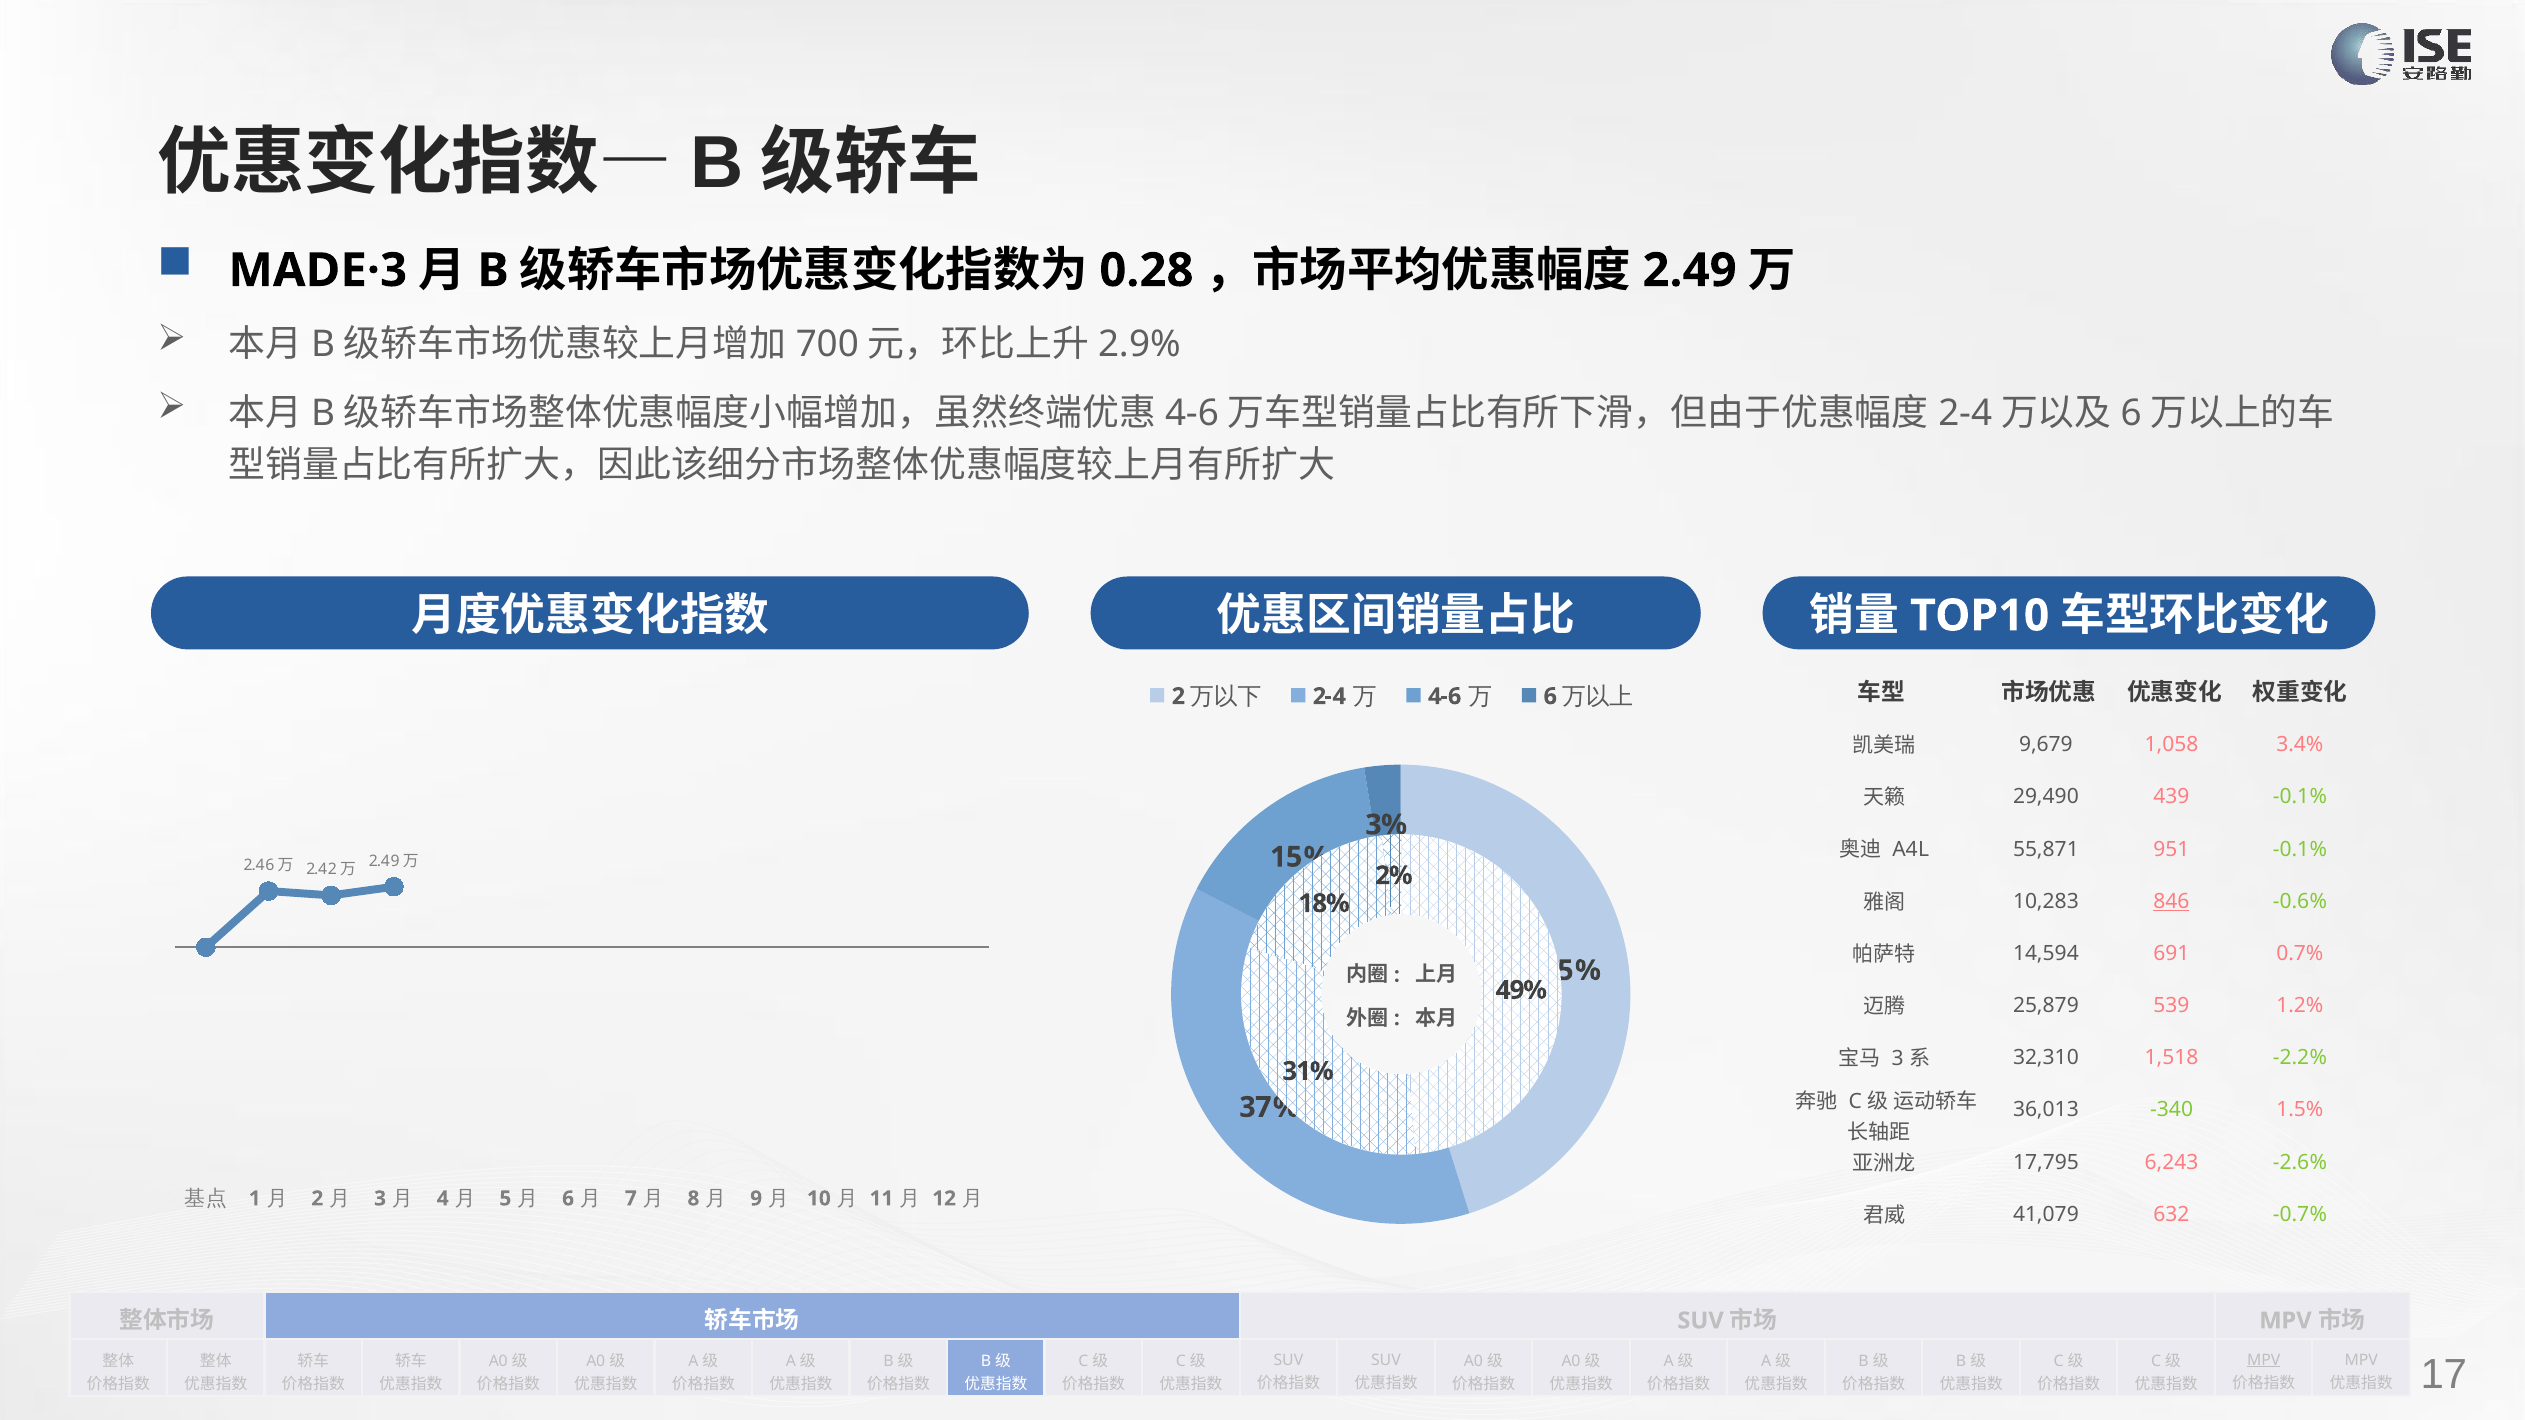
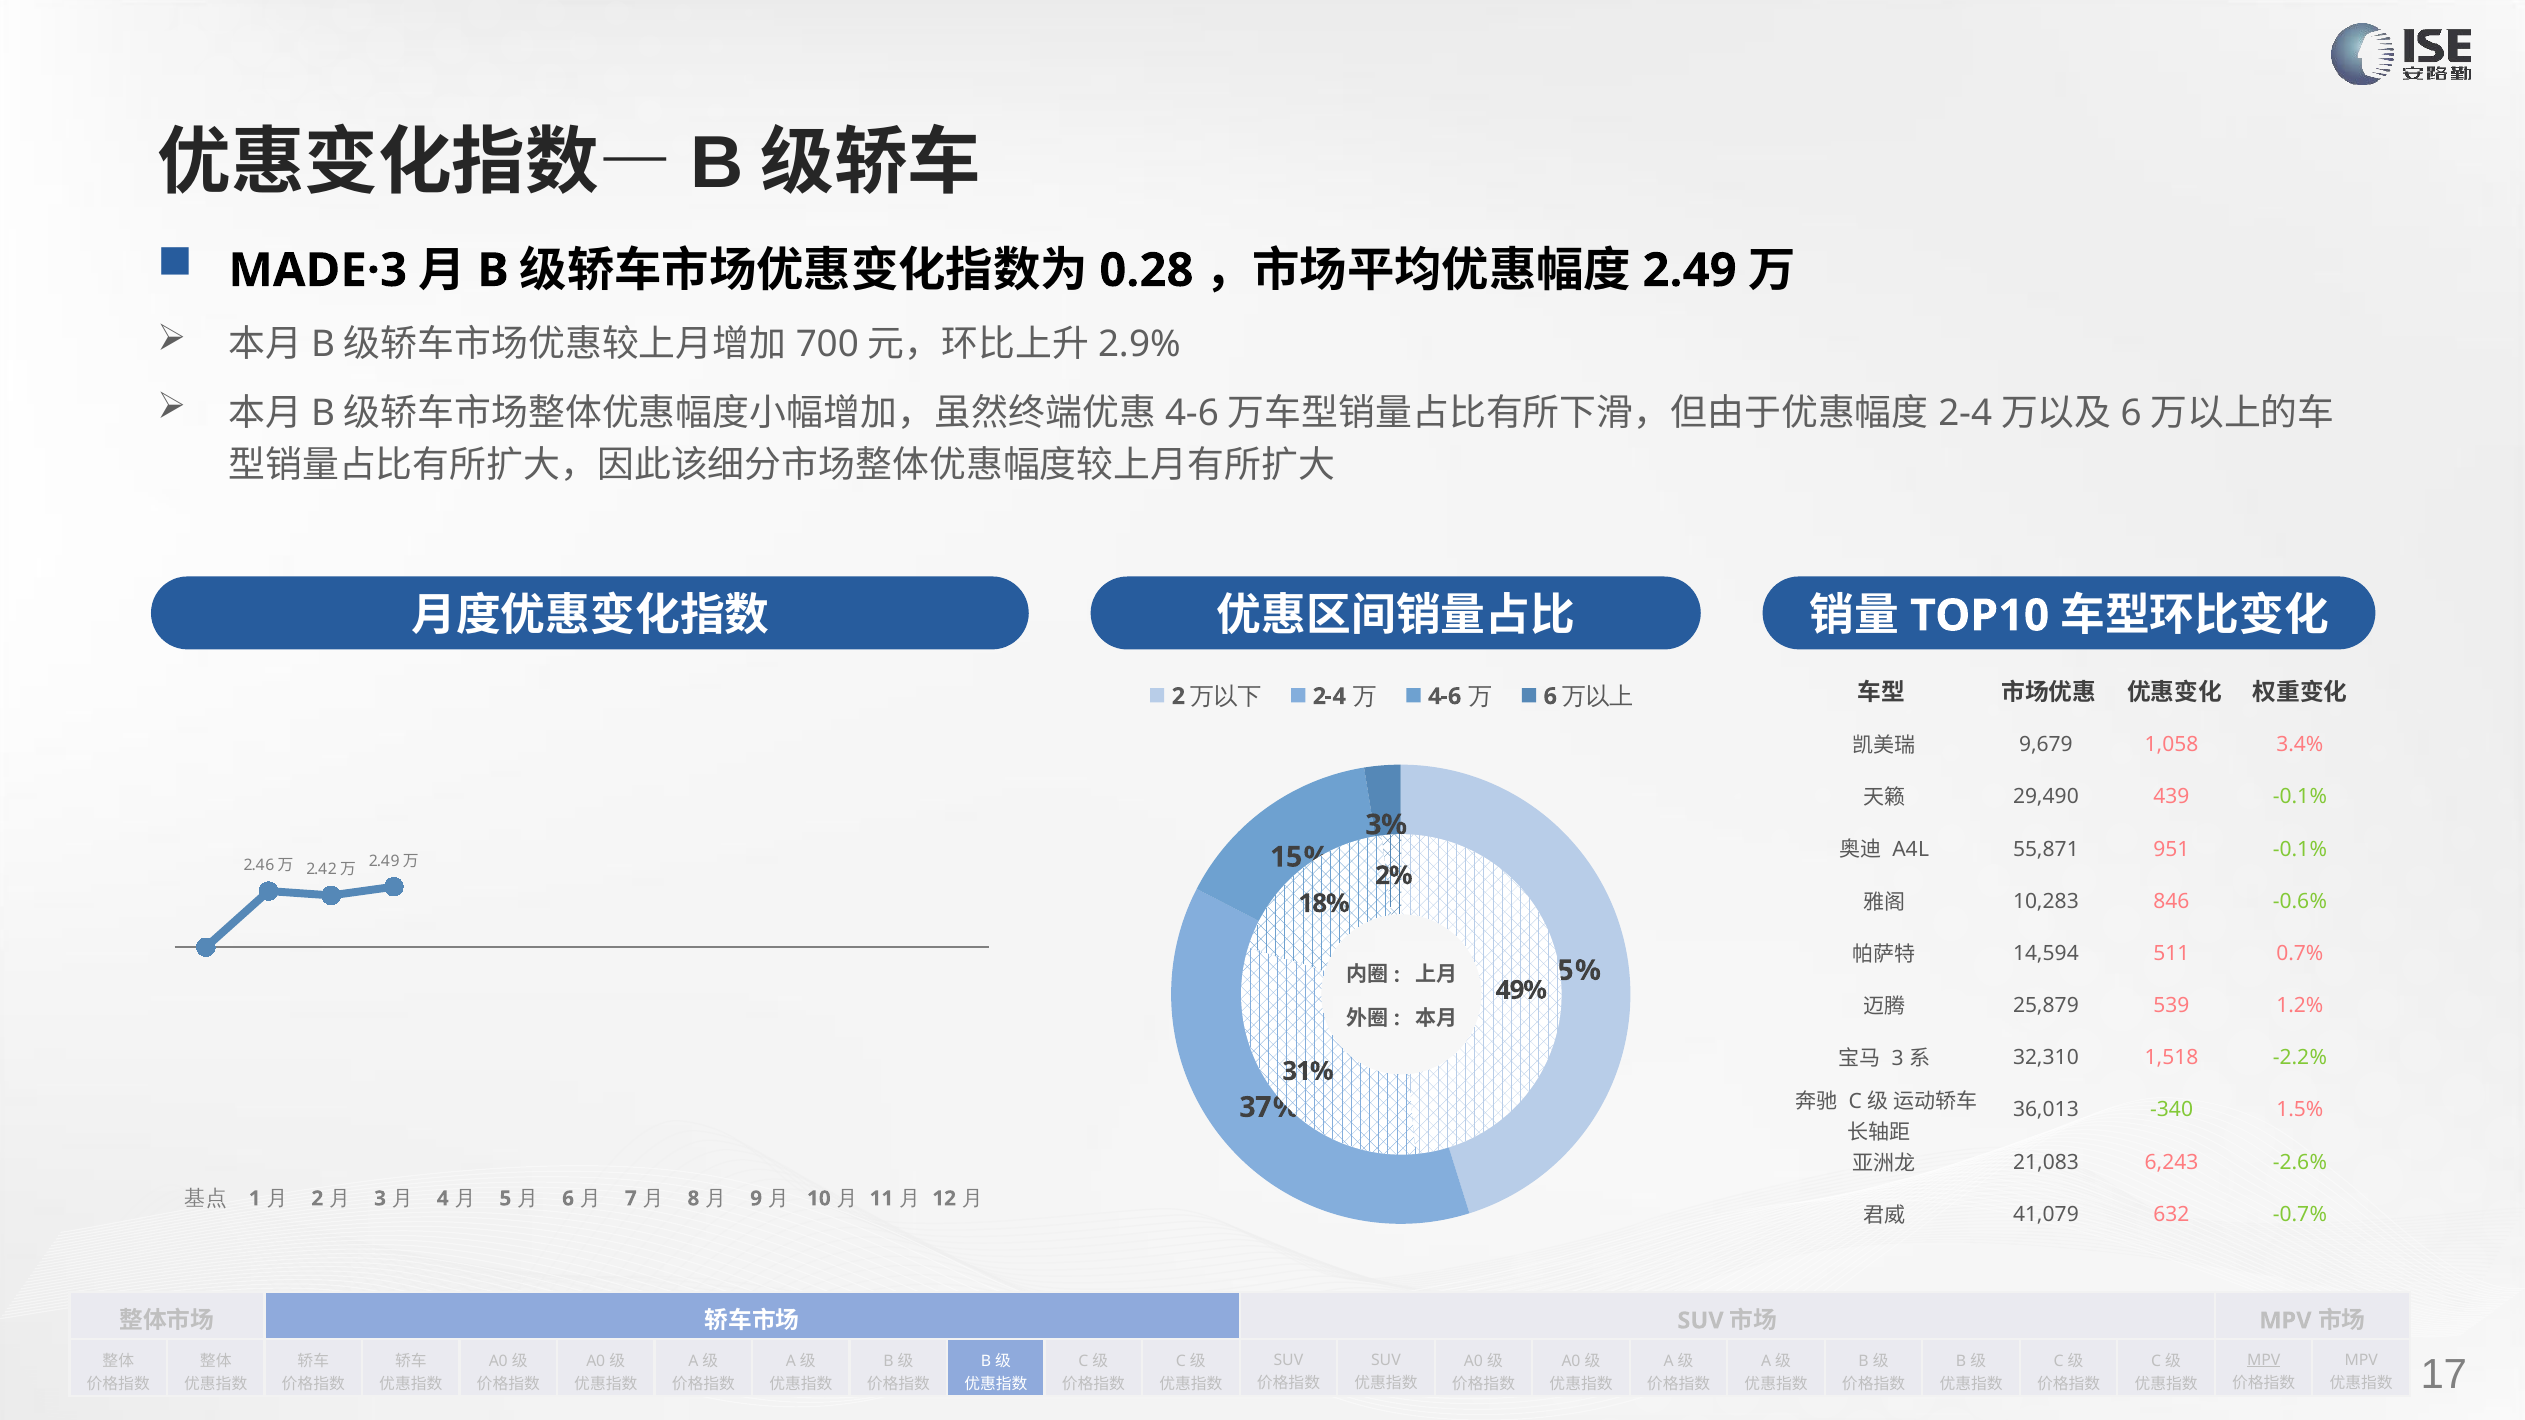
846 underline: present -> none (2171, 901)
691: 691 -> 511 (2171, 954)
17,795: 17,795 -> 21,083 (2046, 1163)
